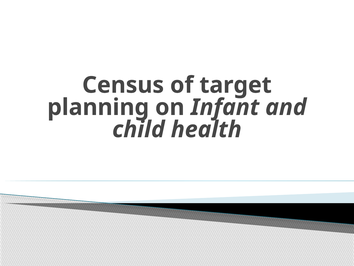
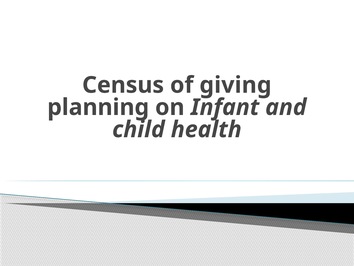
target: target -> giving (235, 85)
